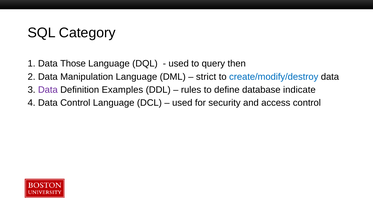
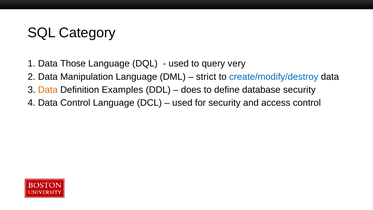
then: then -> very (237, 64)
Data colour: purple -> orange (48, 90)
rules: rules -> does (191, 90)
database indicate: indicate -> security (299, 90)
